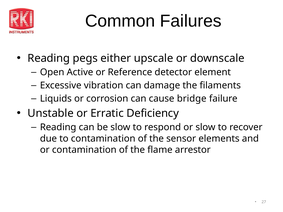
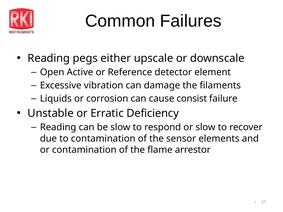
bridge: bridge -> consist (192, 99)
